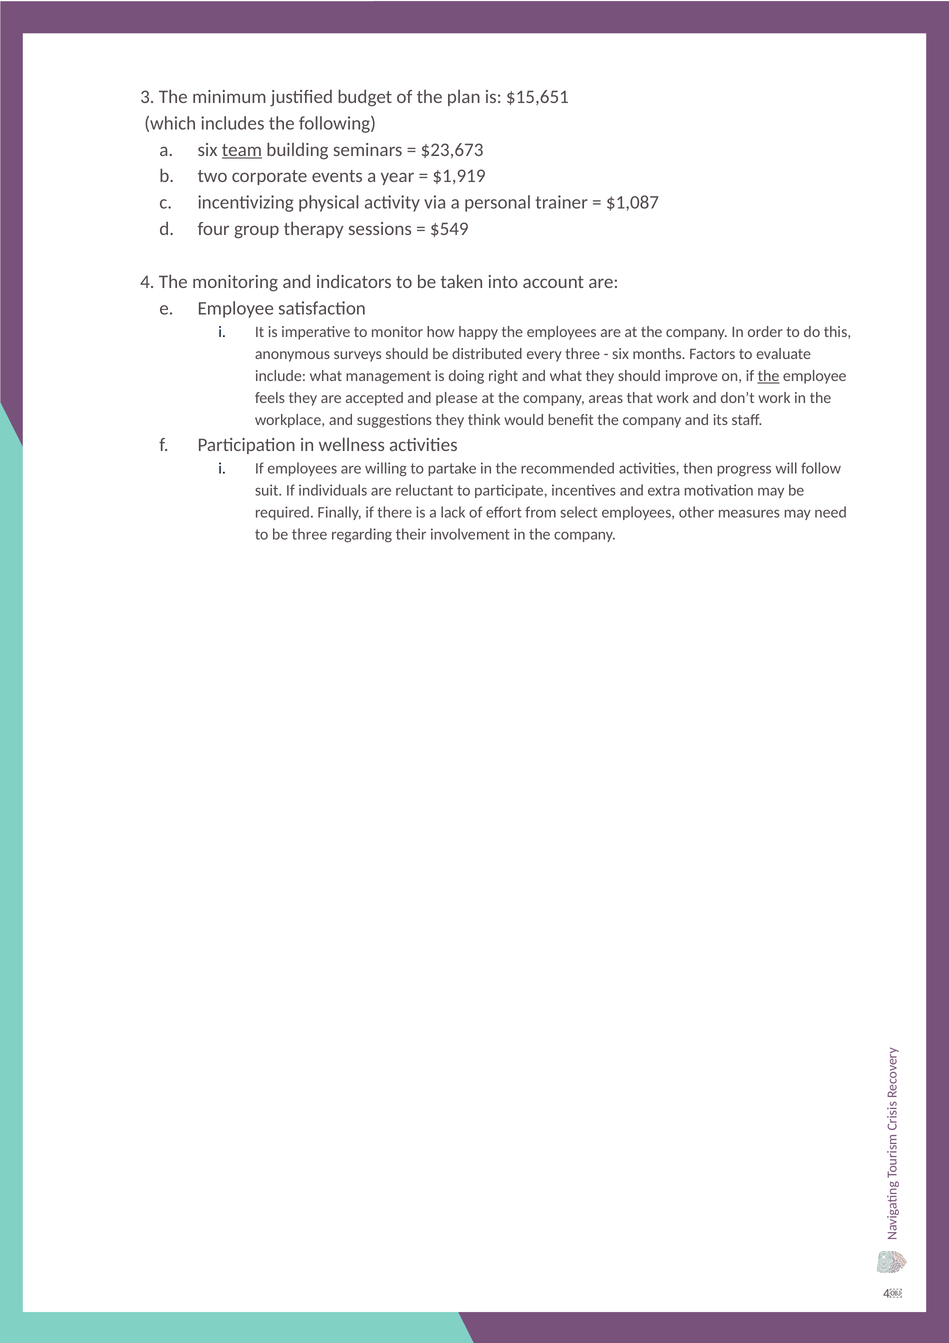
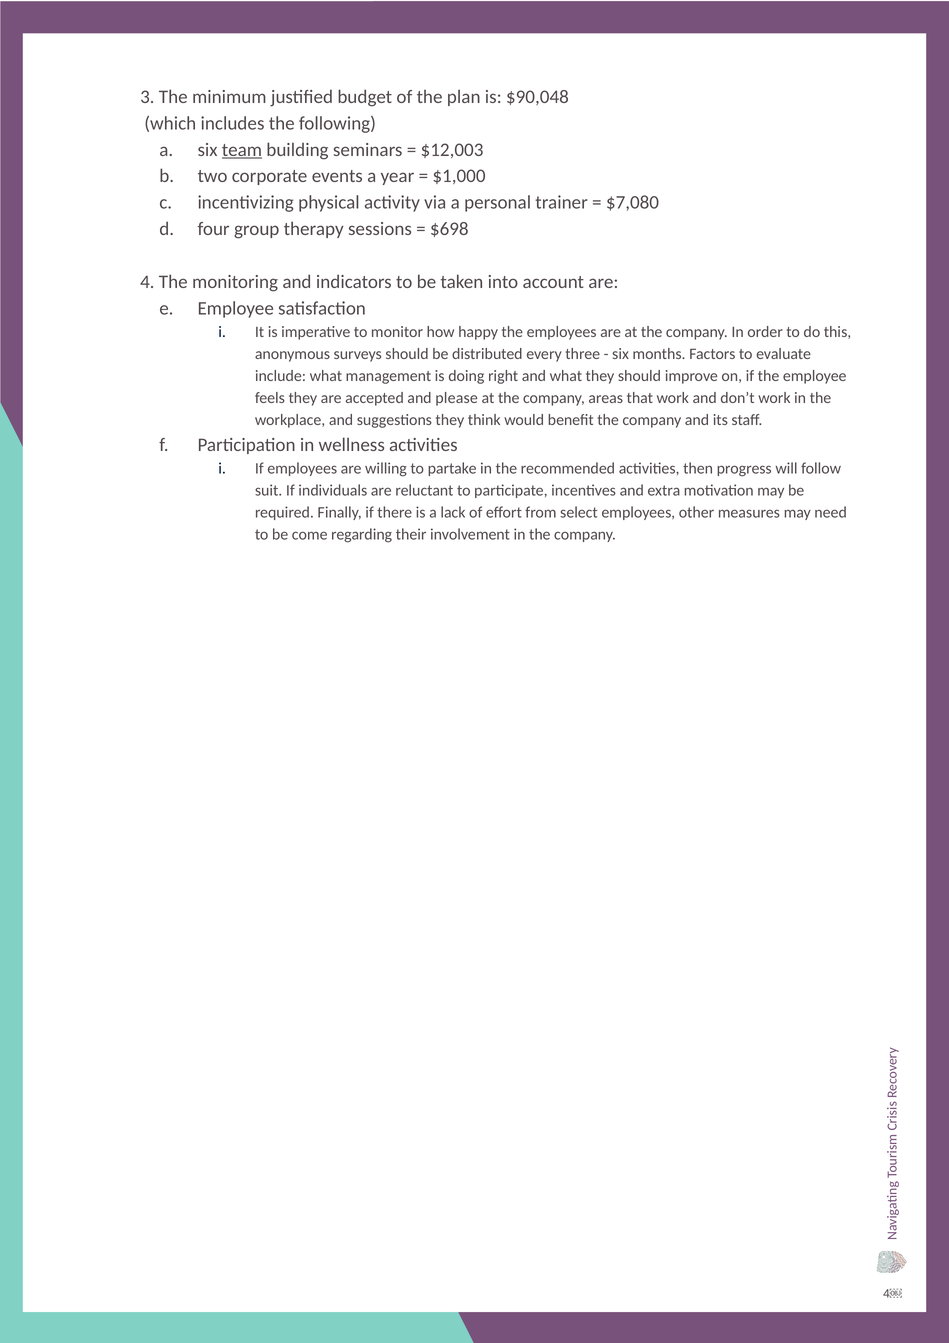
$15,651: $15,651 -> $90,048 (537, 97)
$23,673: $23,673 -> $12,003 (452, 150)
$1,919: $1,919 -> $1,000 (459, 176)
$1,087: $1,087 -> $7,080 (632, 202)
$549: $549 -> $698 (449, 229)
the underline: present -> none (769, 376)
be three: three -> come (310, 534)
